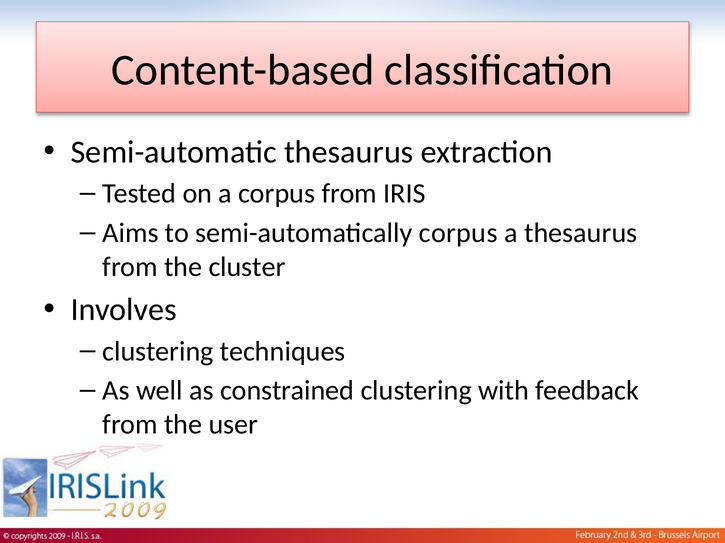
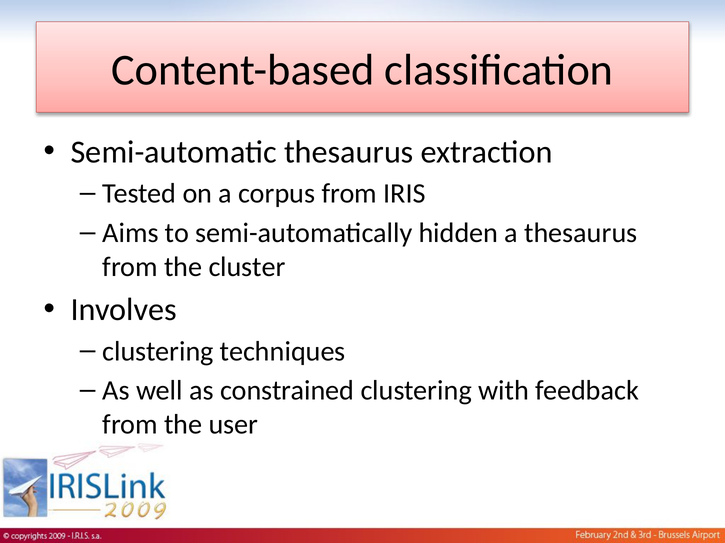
semi-automatically corpus: corpus -> hidden (458, 233)
